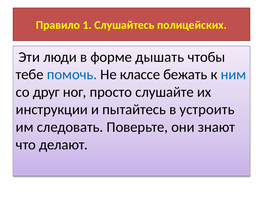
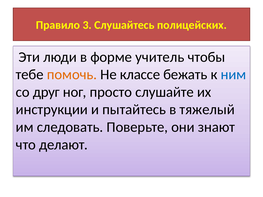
1: 1 -> 3 (87, 25)
дышать: дышать -> учитель (160, 57)
помочь colour: blue -> orange (72, 75)
устроить: устроить -> тяжелый (207, 110)
